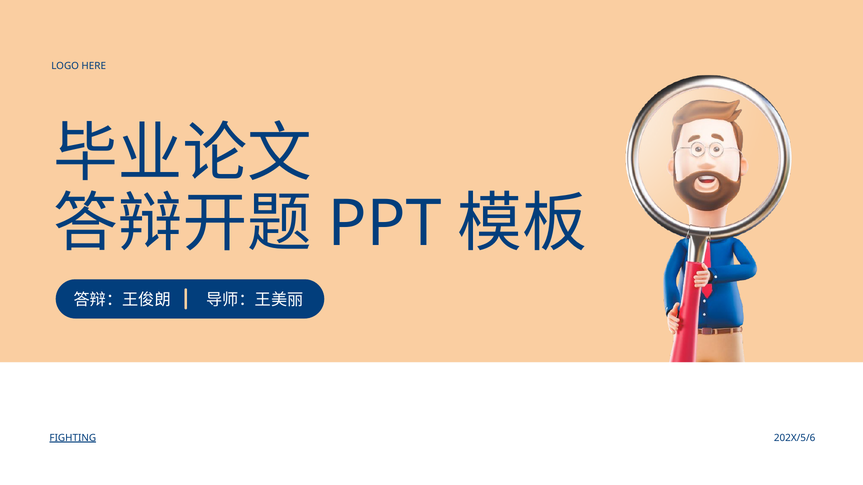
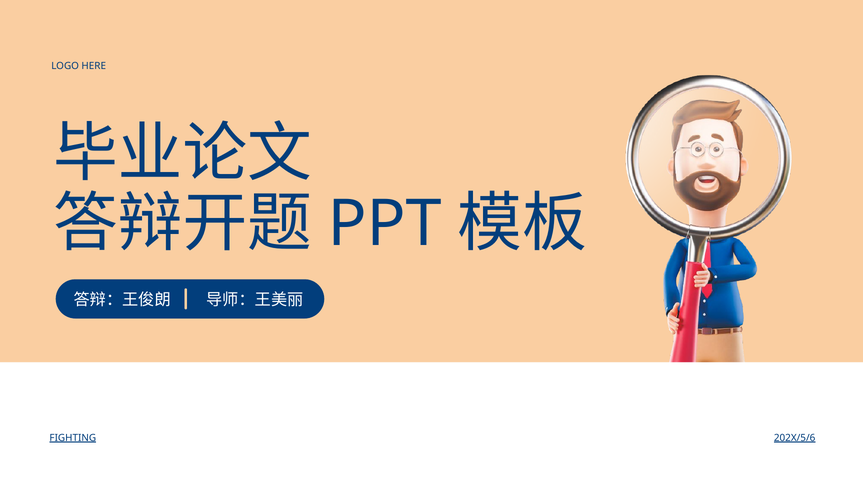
202X/5/6 underline: none -> present (795, 438)
